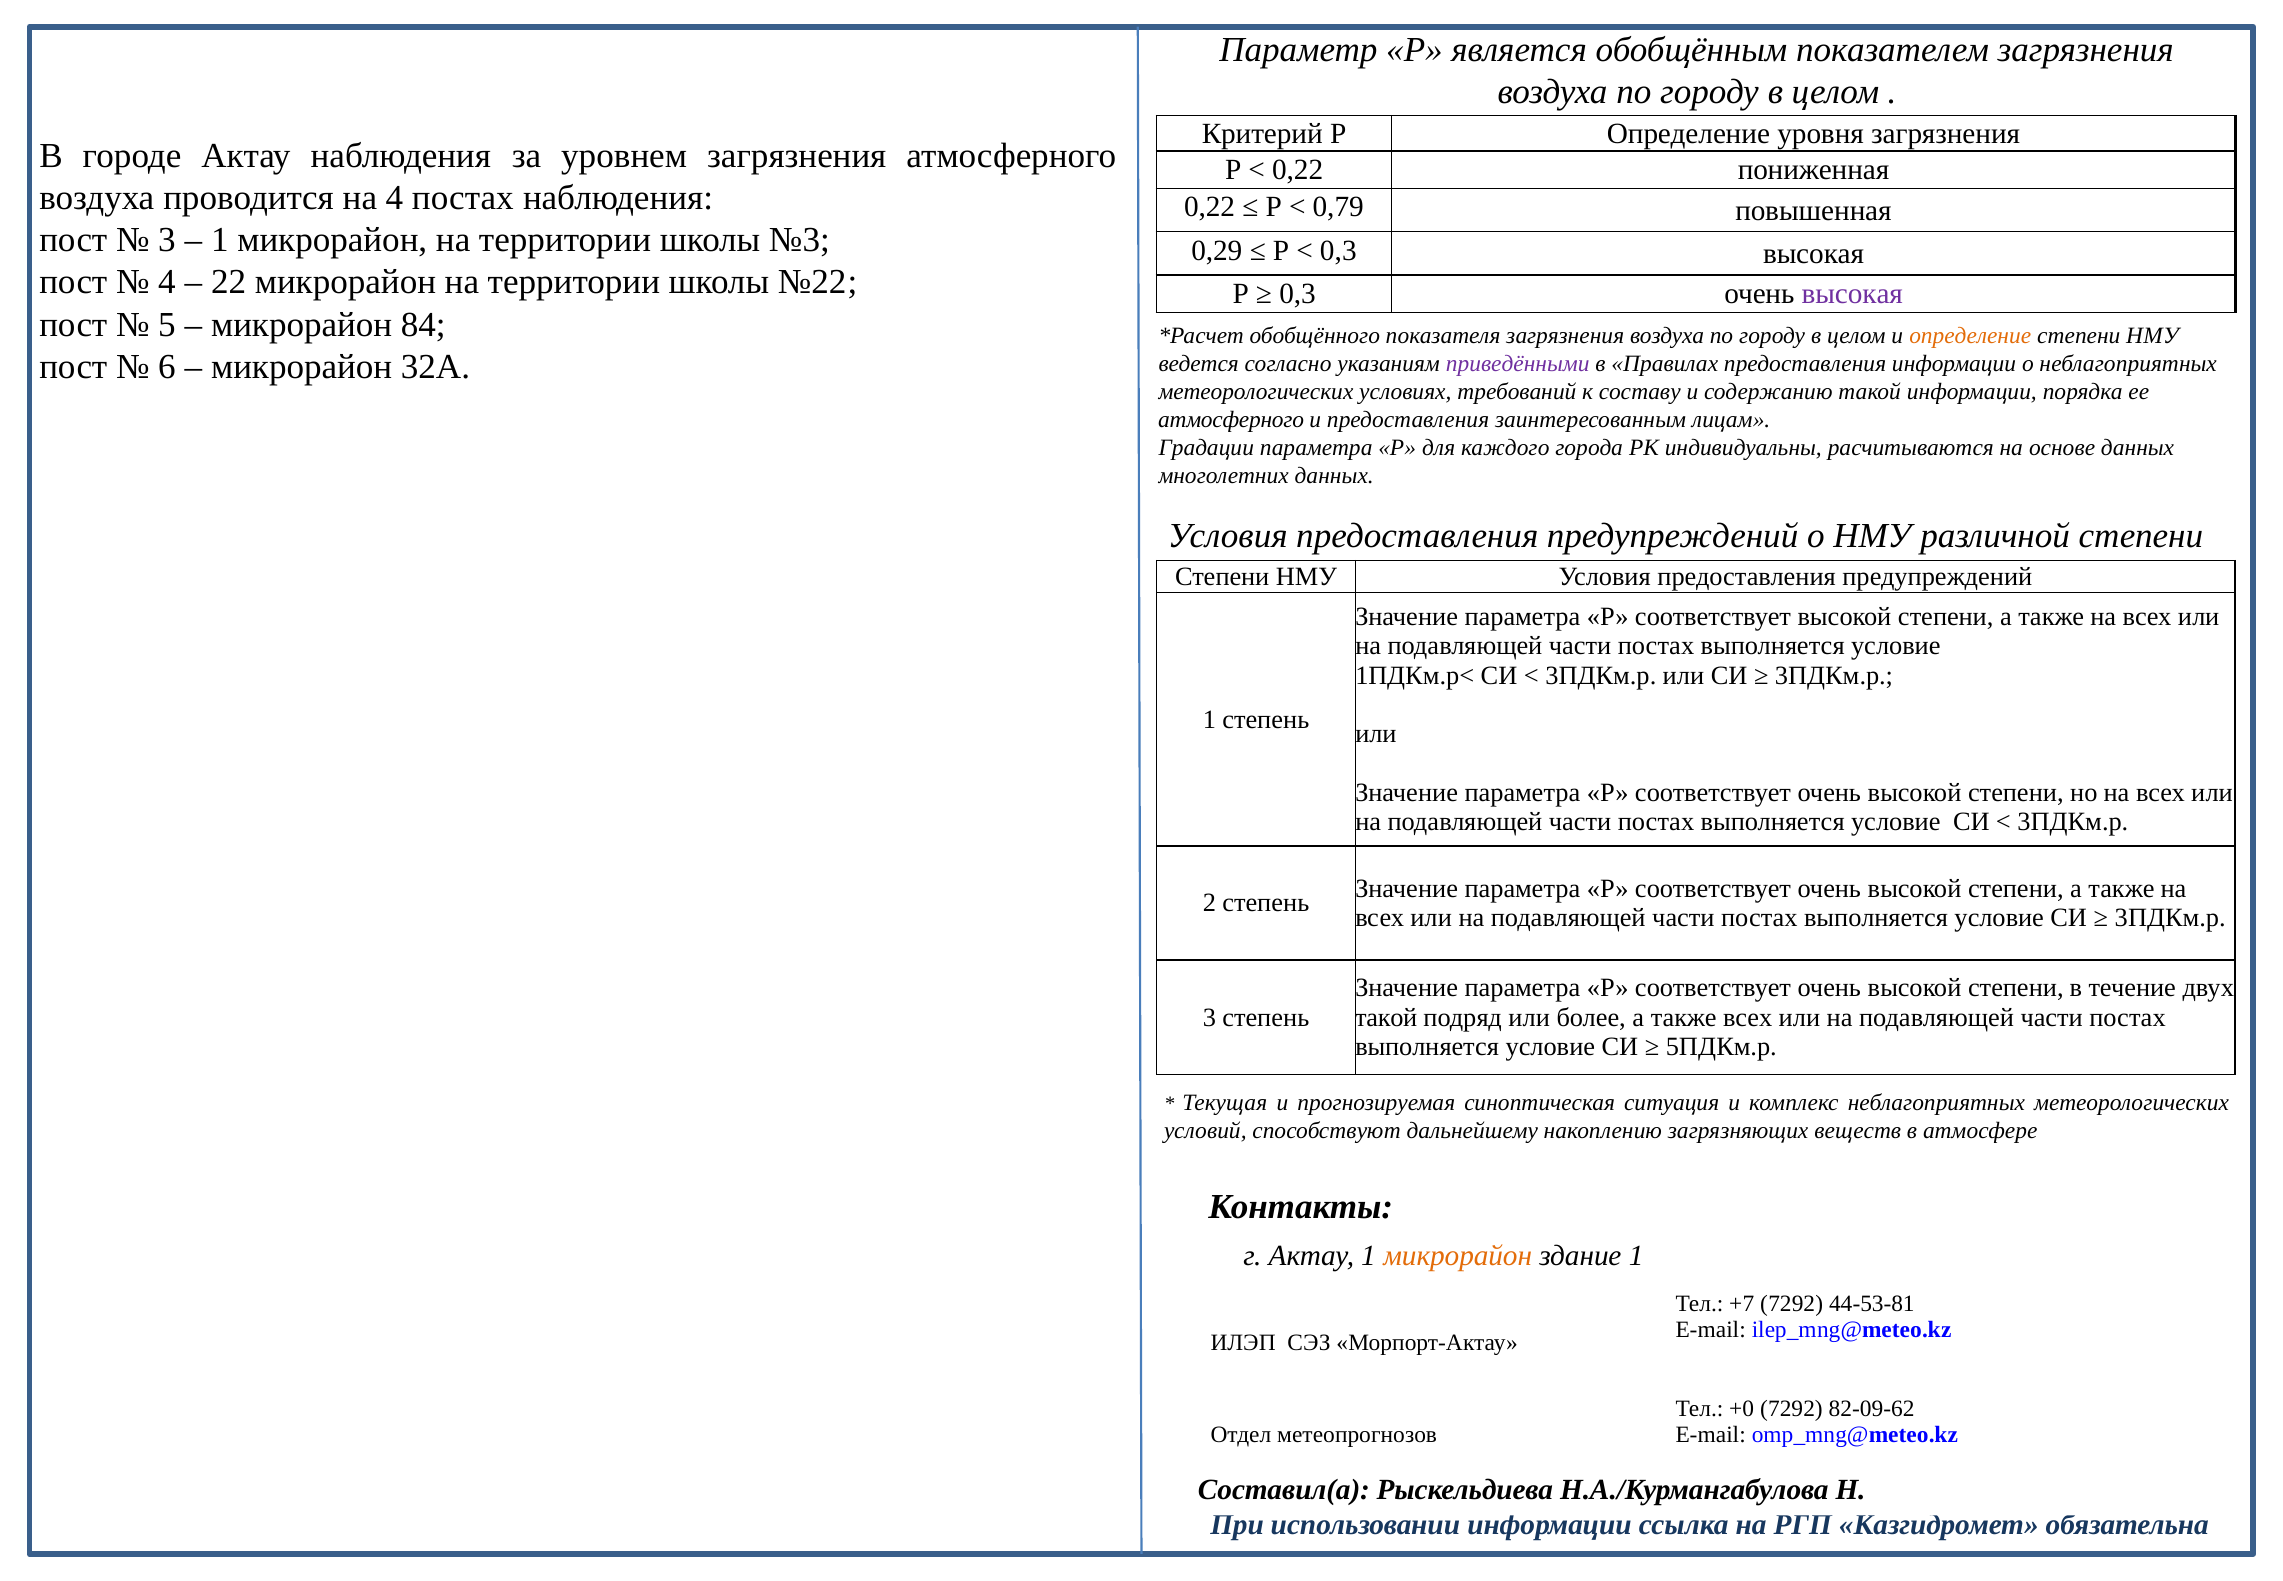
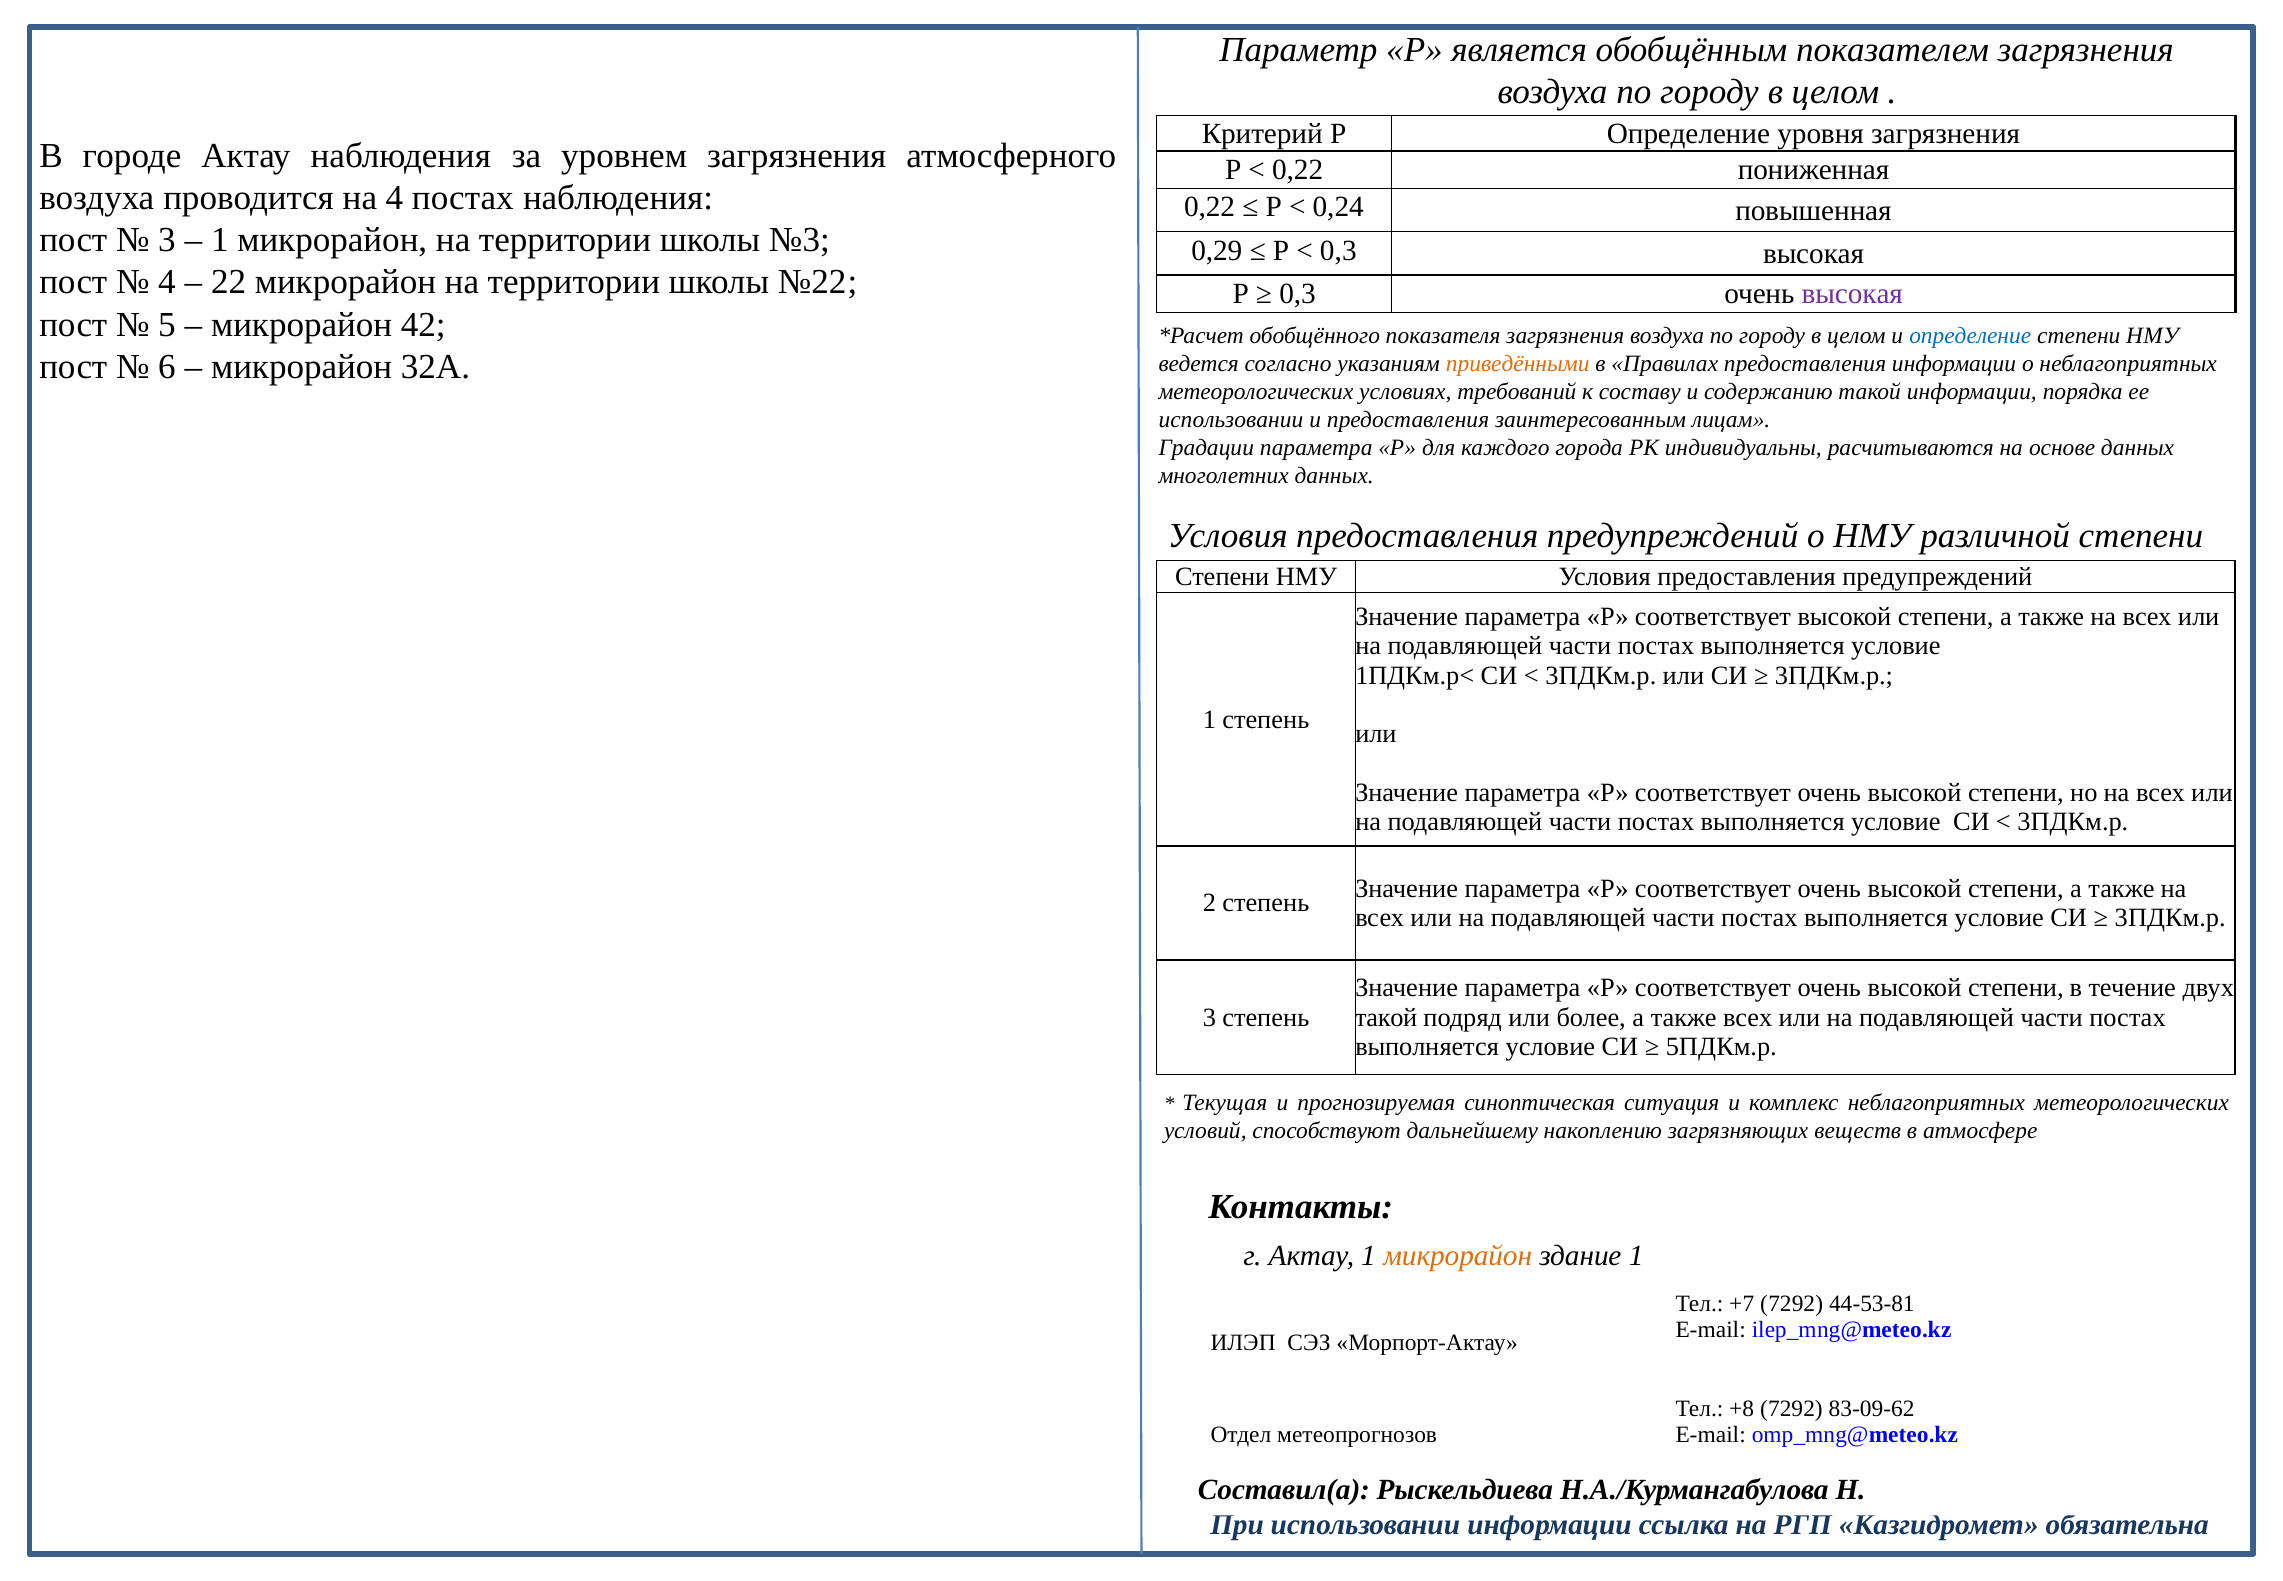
0,79: 0,79 -> 0,24 (1338, 207)
84: 84 -> 42 (423, 324)
определение colour: orange -> blue (1970, 335)
приведёнными colour: purple -> orange (1518, 363)
атмосферного: атмосферного -> использовании (1231, 419)
+0: +0 -> +8 (1742, 1409)
82-09-62: 82-09-62 -> 83-09-62 (1872, 1409)
